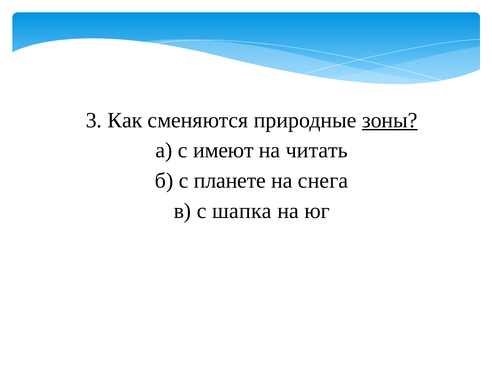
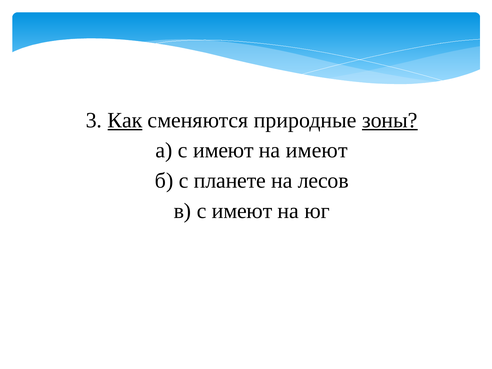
Как underline: none -> present (125, 120)
на читать: читать -> имеют (317, 150)
снега: снега -> лесов (323, 181)
в с шапка: шапка -> имеют (242, 211)
